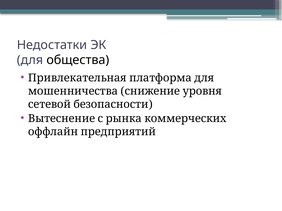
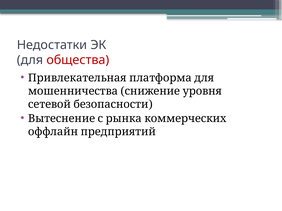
общества colour: black -> red (78, 60)
